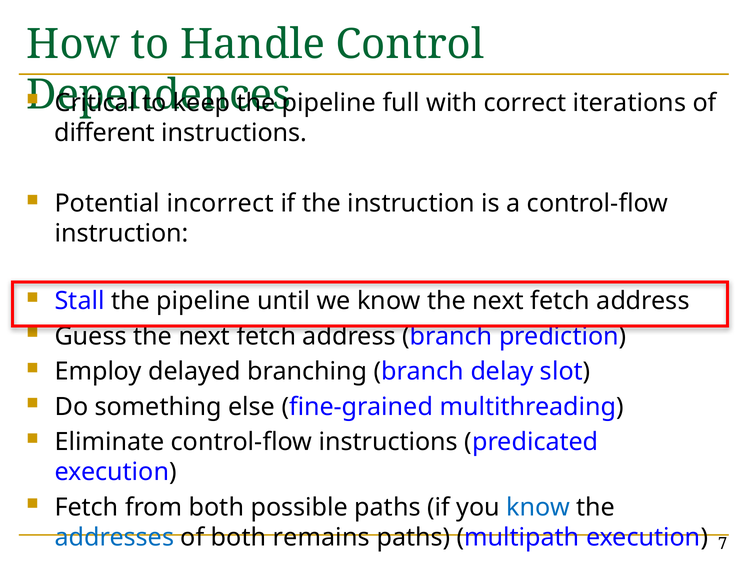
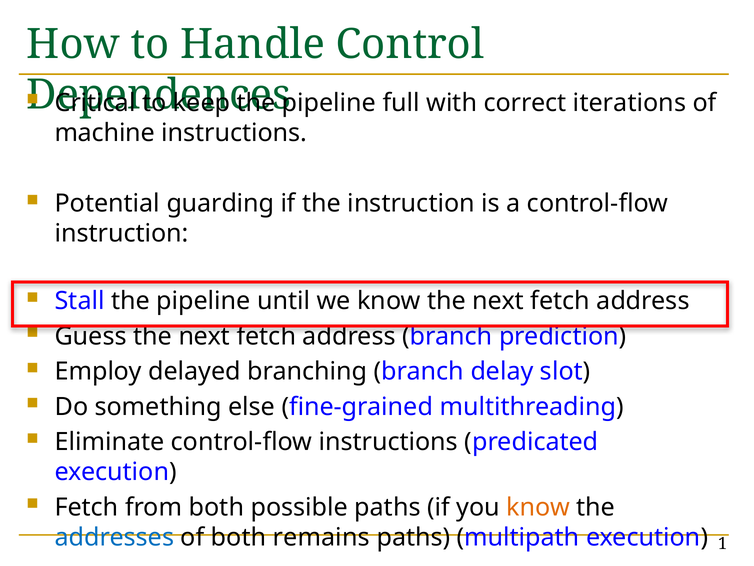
different: different -> machine (105, 133)
incorrect: incorrect -> guarding (220, 203)
know colour: blue -> orange (538, 507)
7: 7 -> 1 (723, 543)
